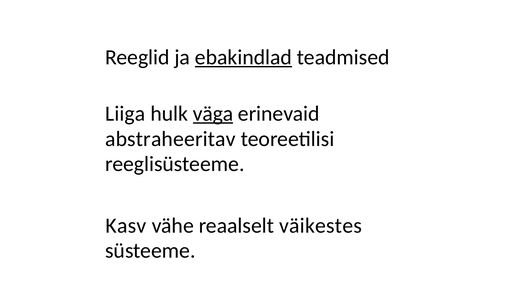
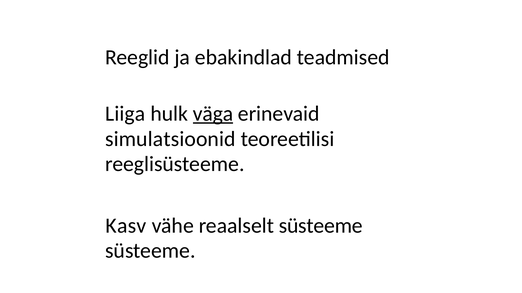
ebakindlad underline: present -> none (243, 57)
abstraheeritav: abstraheeritav -> simulatsioonid (170, 139)
reaalselt väikestes: väikestes -> süsteeme (321, 226)
